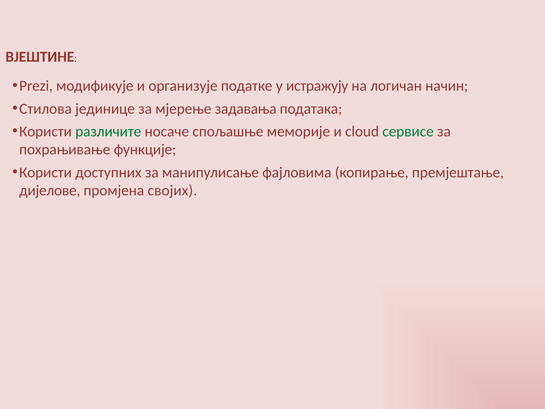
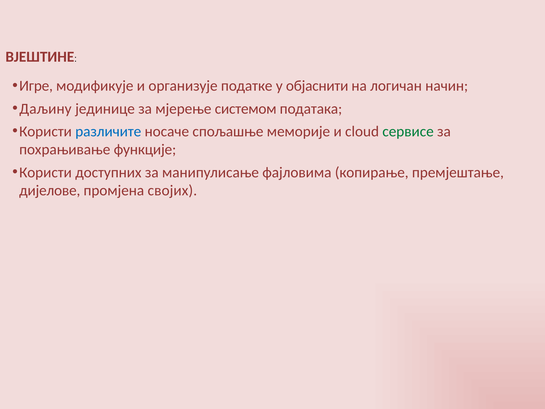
Prezi: Prezi -> Игре (36, 86)
истражују: истражују -> објаснити (317, 86)
Стилова: Стилова -> Даљину (45, 109)
задавања: задавања -> системом (246, 109)
различите colour: green -> blue (108, 131)
